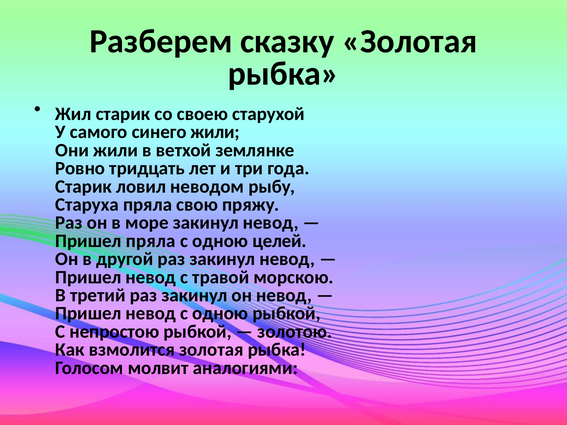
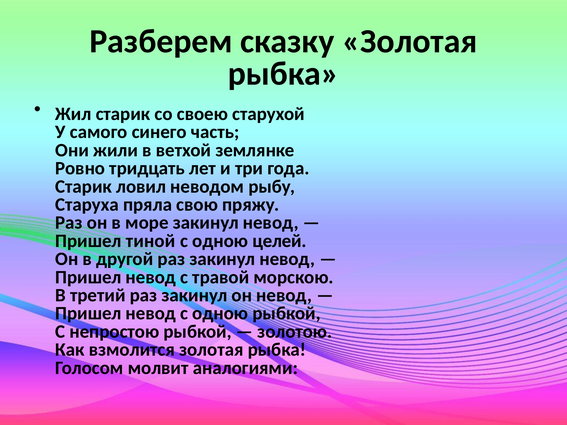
синего жили: жили -> часть (215, 132)
Пришел пряла: пряла -> тиной (151, 241)
